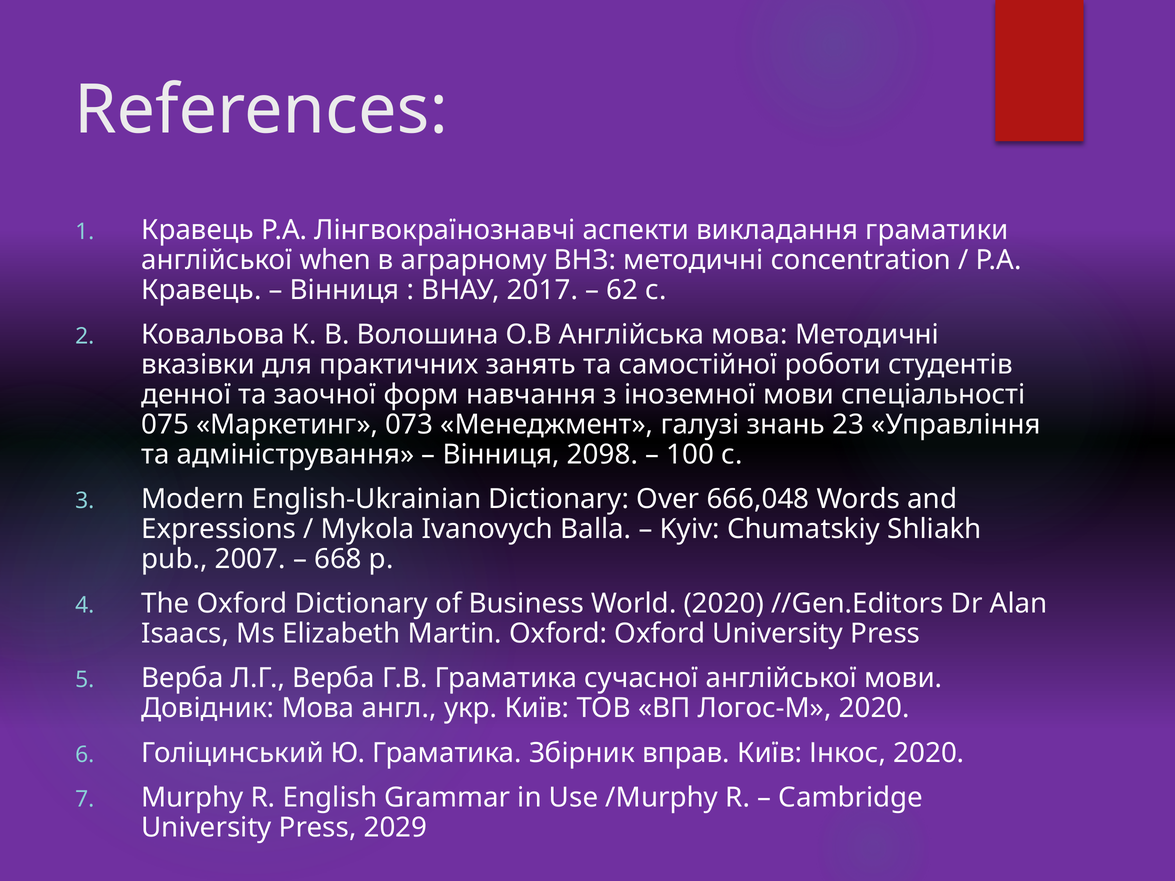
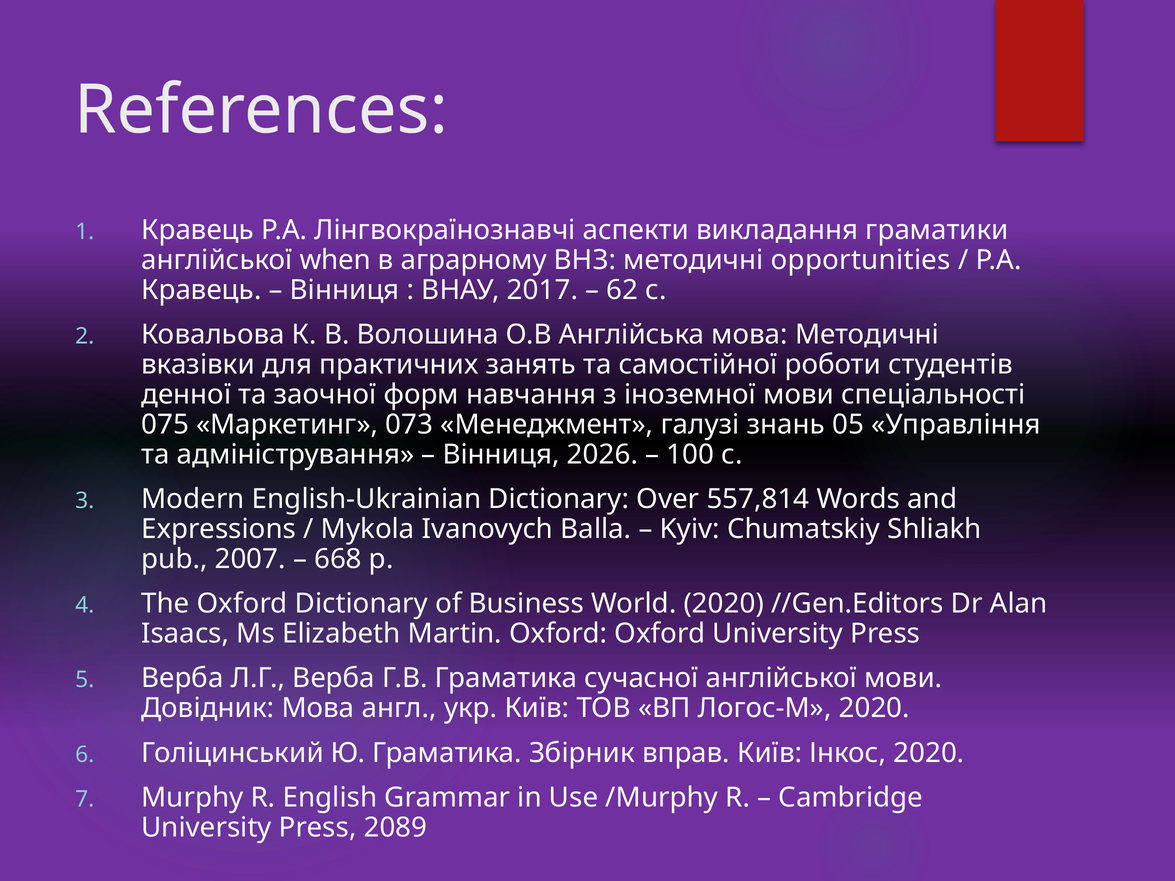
concentration: concentration -> opportunities (861, 260)
23: 23 -> 05 (848, 425)
2098: 2098 -> 2026 (602, 455)
666,048: 666,048 -> 557,814 (758, 499)
2029: 2029 -> 2089 (395, 828)
